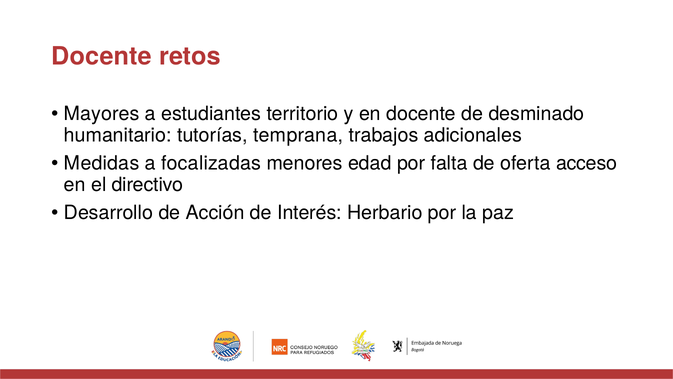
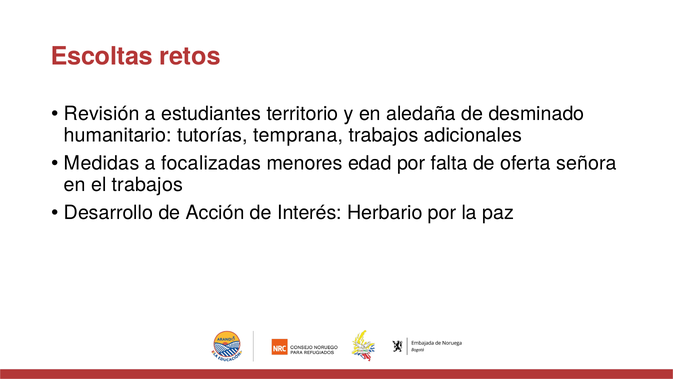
Docente: Docente -> Escoltas (102, 57)
Mayores: Mayores -> Revisión (102, 114)
en docente: docente -> aledaña (421, 114)
acceso: acceso -> señora (586, 163)
el directivo: directivo -> trabajos (147, 184)
